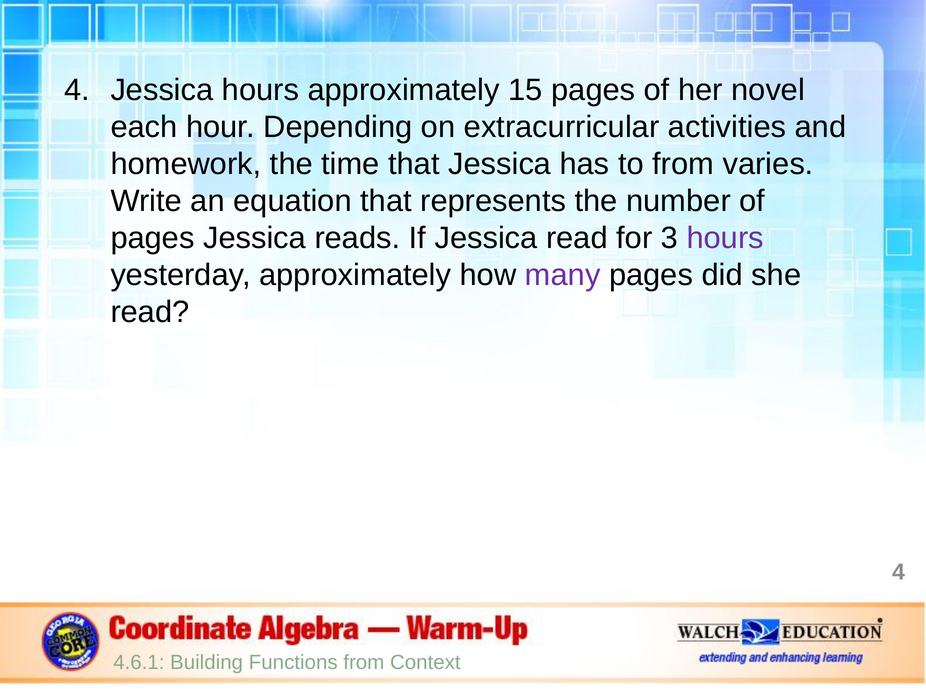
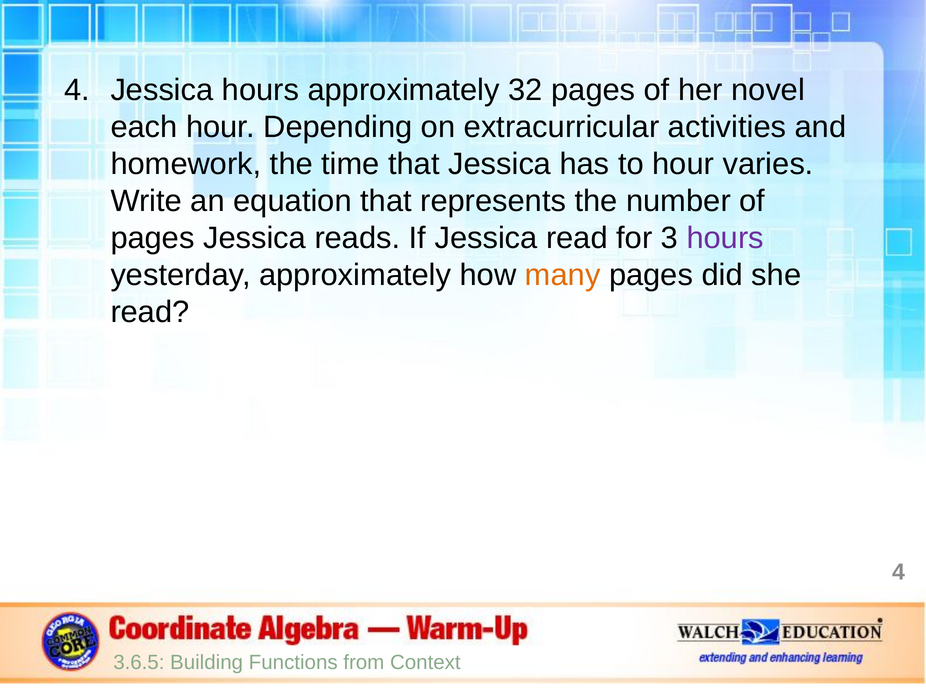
15: 15 -> 32 (525, 90)
to from: from -> hour (683, 164)
many colour: purple -> orange (563, 275)
4.6.1: 4.6.1 -> 3.6.5 (139, 663)
